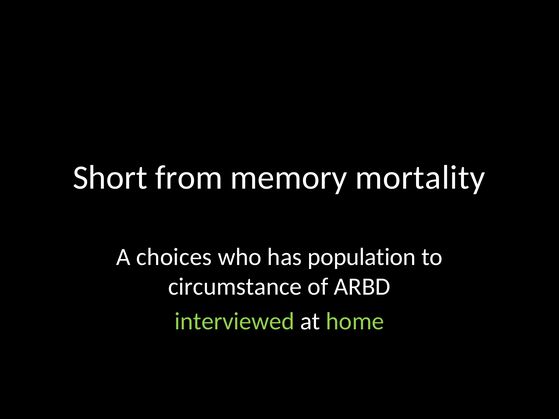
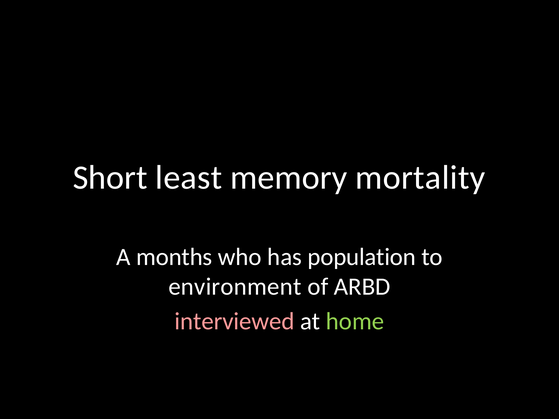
from: from -> least (189, 178)
choices: choices -> months (174, 257)
circumstance: circumstance -> environment (235, 287)
interviewed colour: light green -> pink (235, 322)
